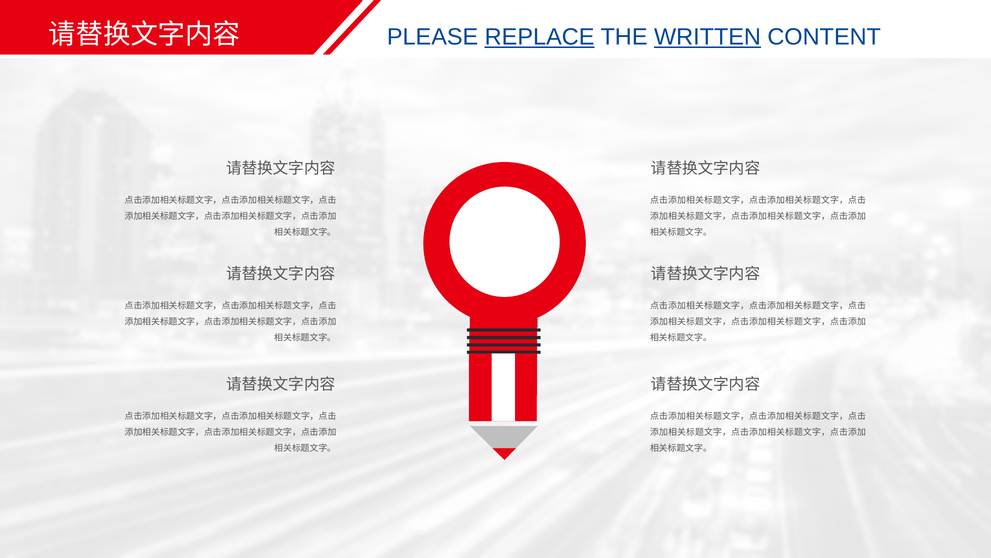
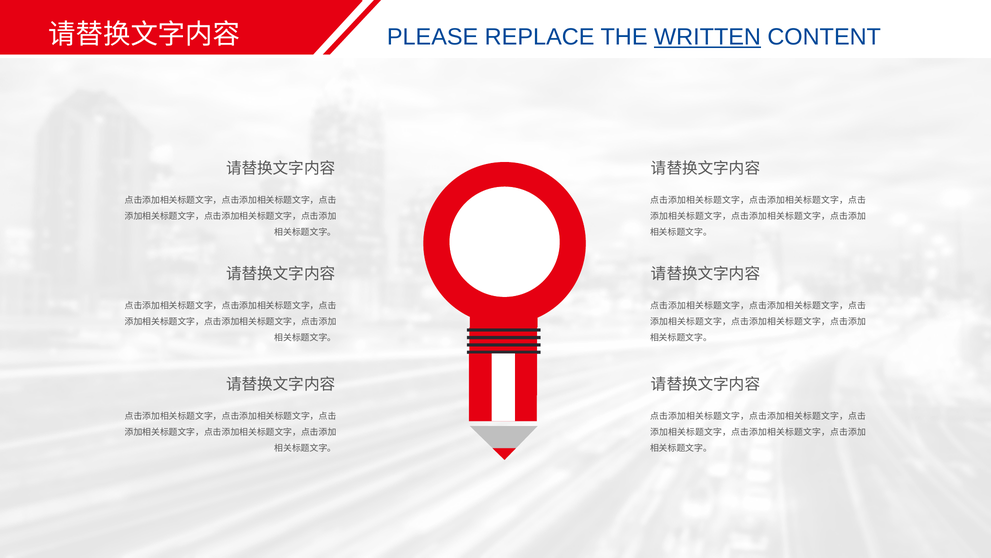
REPLACE underline: present -> none (540, 37)
